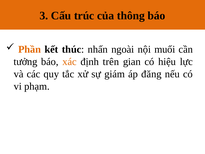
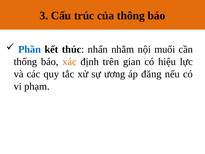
Phần colour: orange -> blue (30, 49)
ngoài: ngoài -> nhằm (123, 49)
tưởng: tưởng -> thống (25, 62)
giám: giám -> ương (115, 74)
